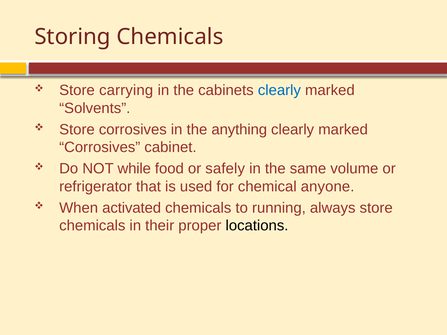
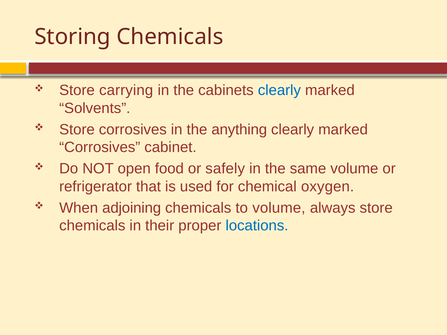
while: while -> open (134, 169)
anyone: anyone -> oxygen (328, 187)
activated: activated -> adjoining (132, 208)
to running: running -> volume (279, 208)
locations colour: black -> blue (257, 226)
